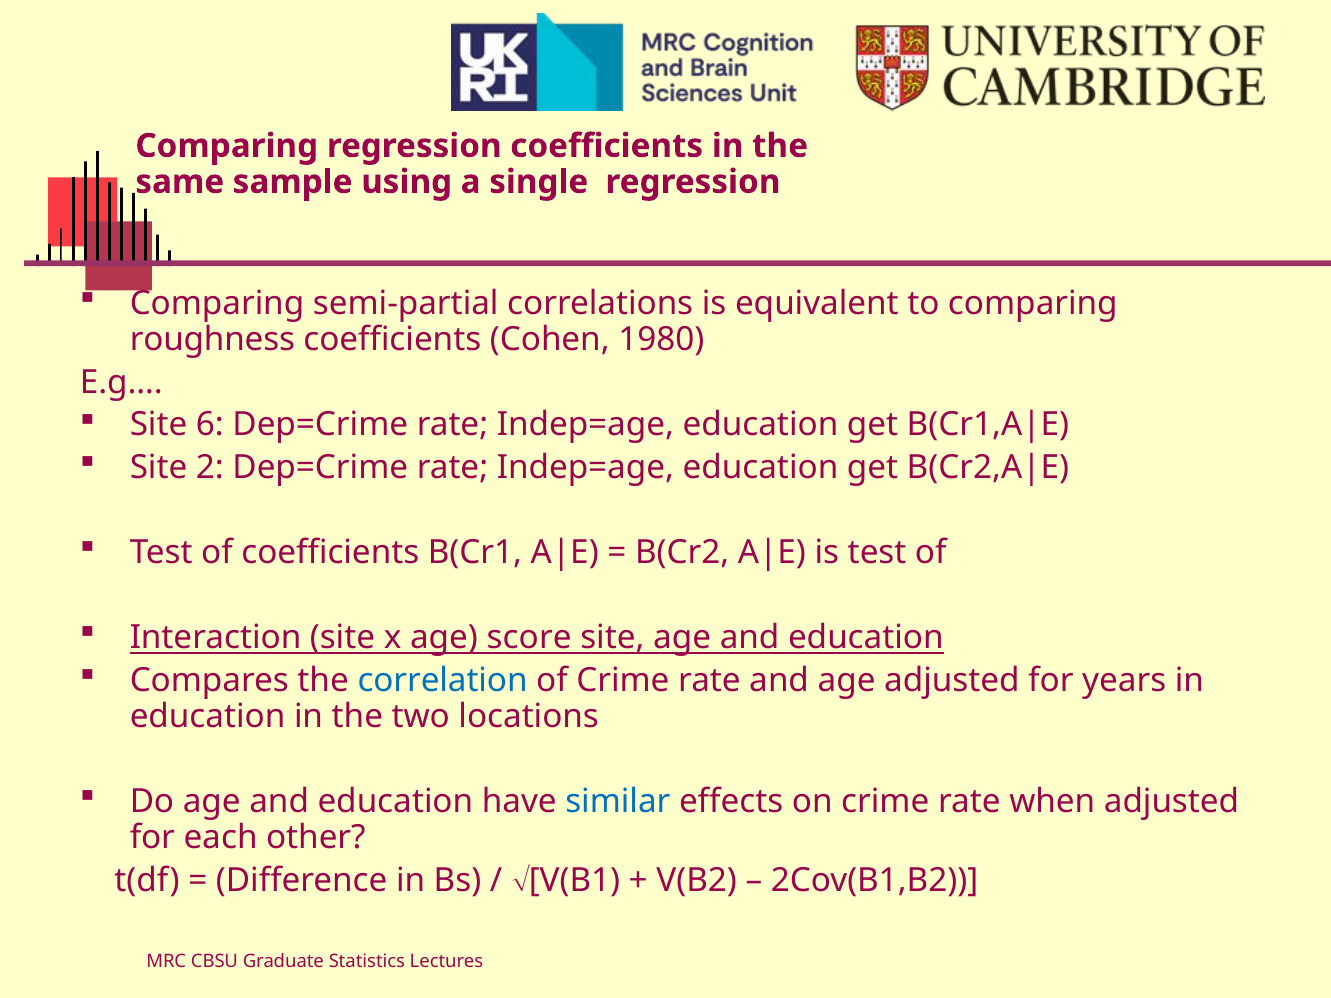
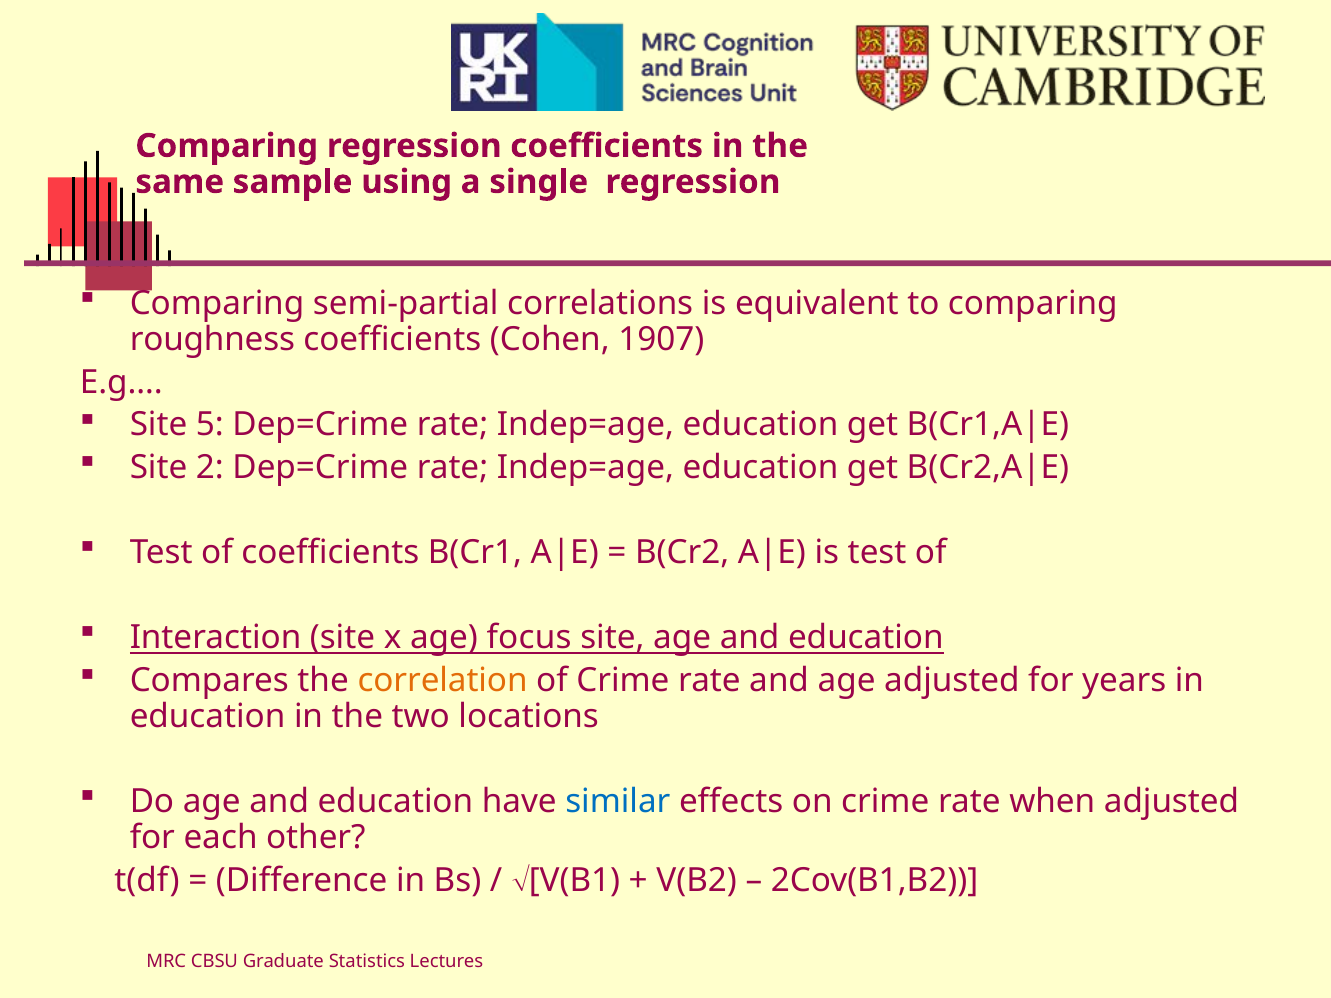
1980: 1980 -> 1907 (661, 340)
6: 6 -> 5 (210, 425)
score: score -> focus (529, 638)
correlation colour: blue -> orange (443, 681)
